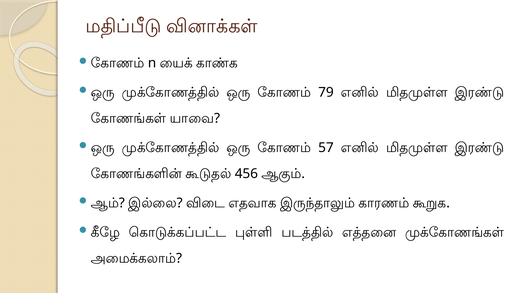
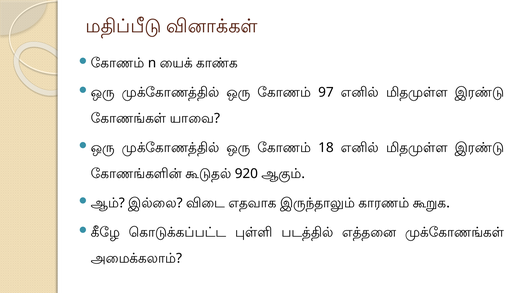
79: 79 -> 97 (326, 92)
57: 57 -> 18 (326, 147)
456: 456 -> 920 (246, 173)
